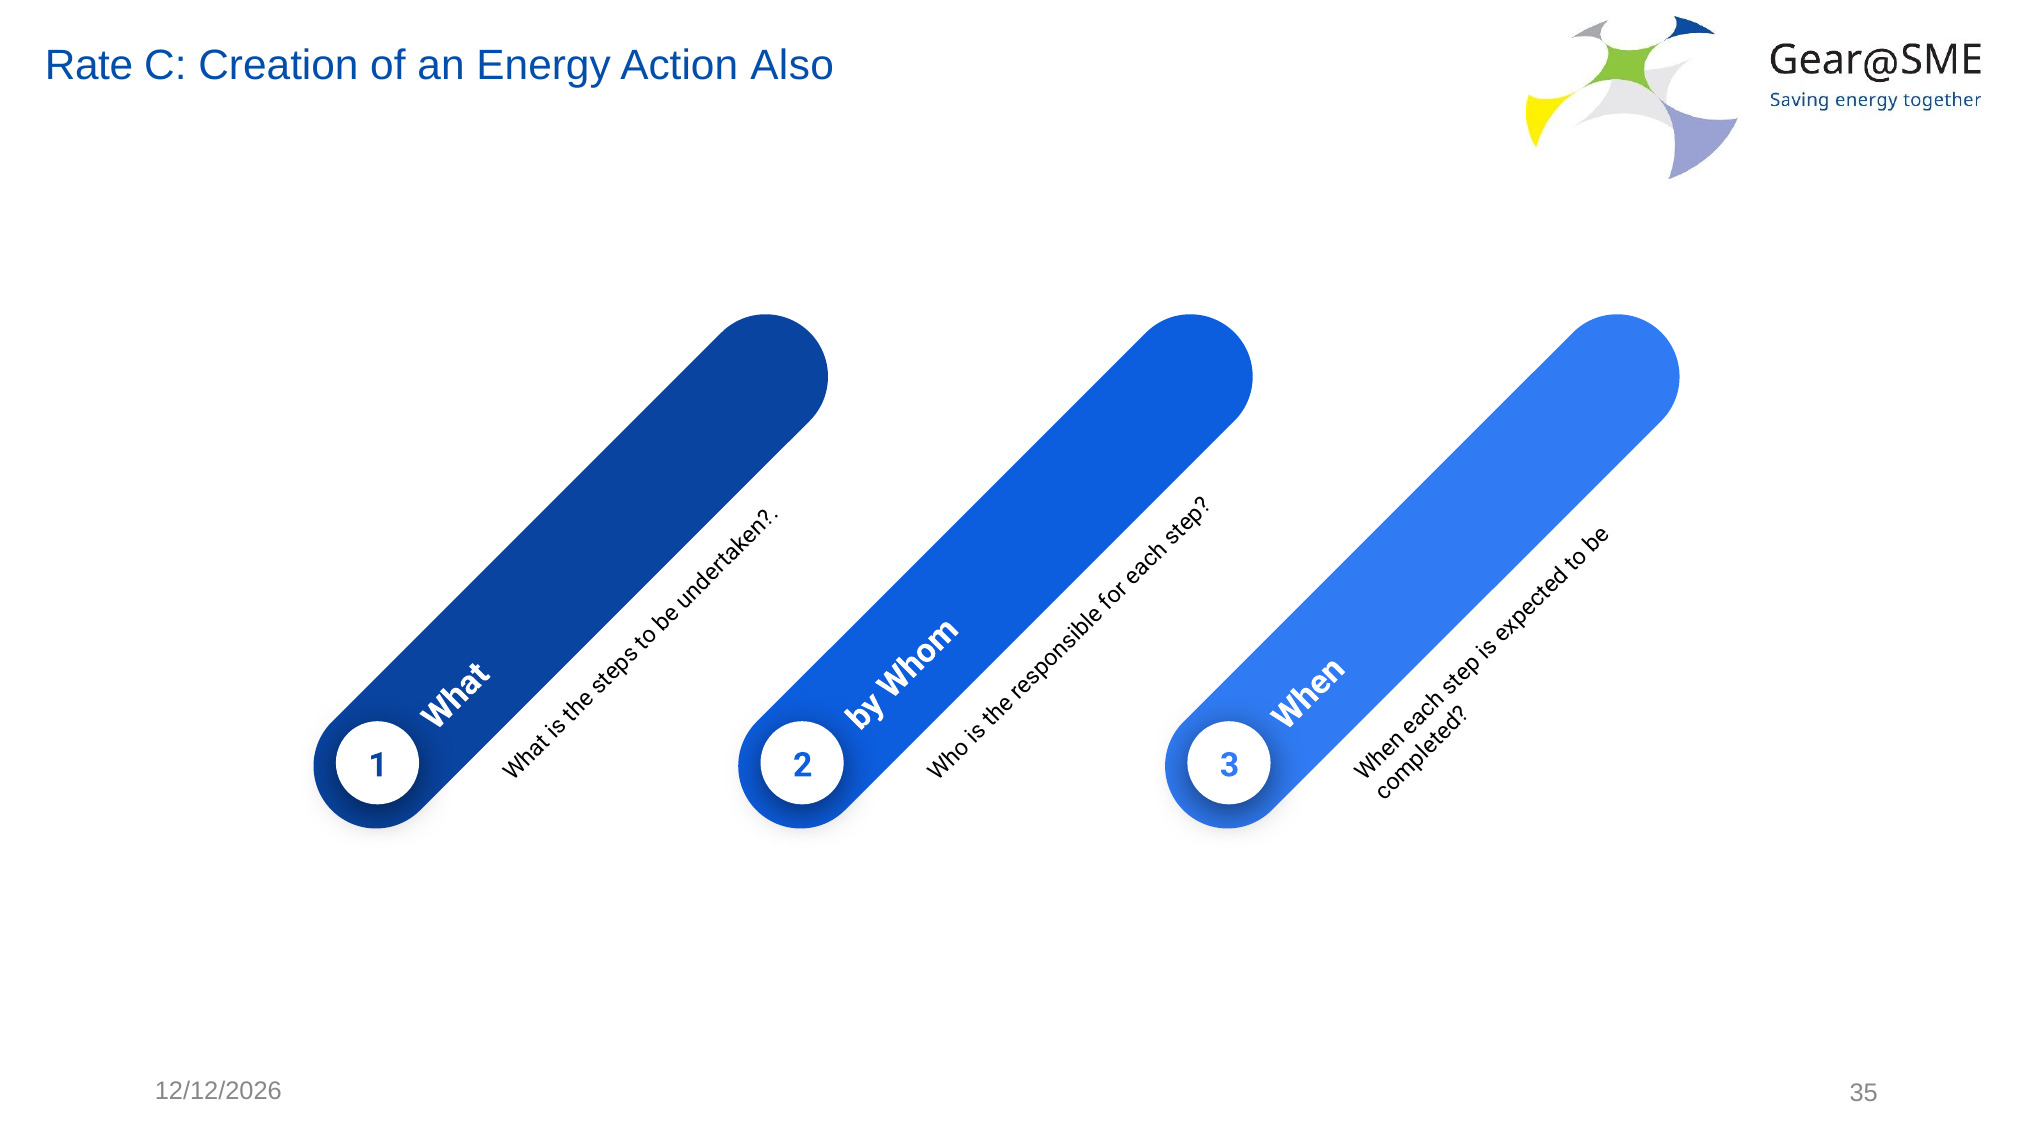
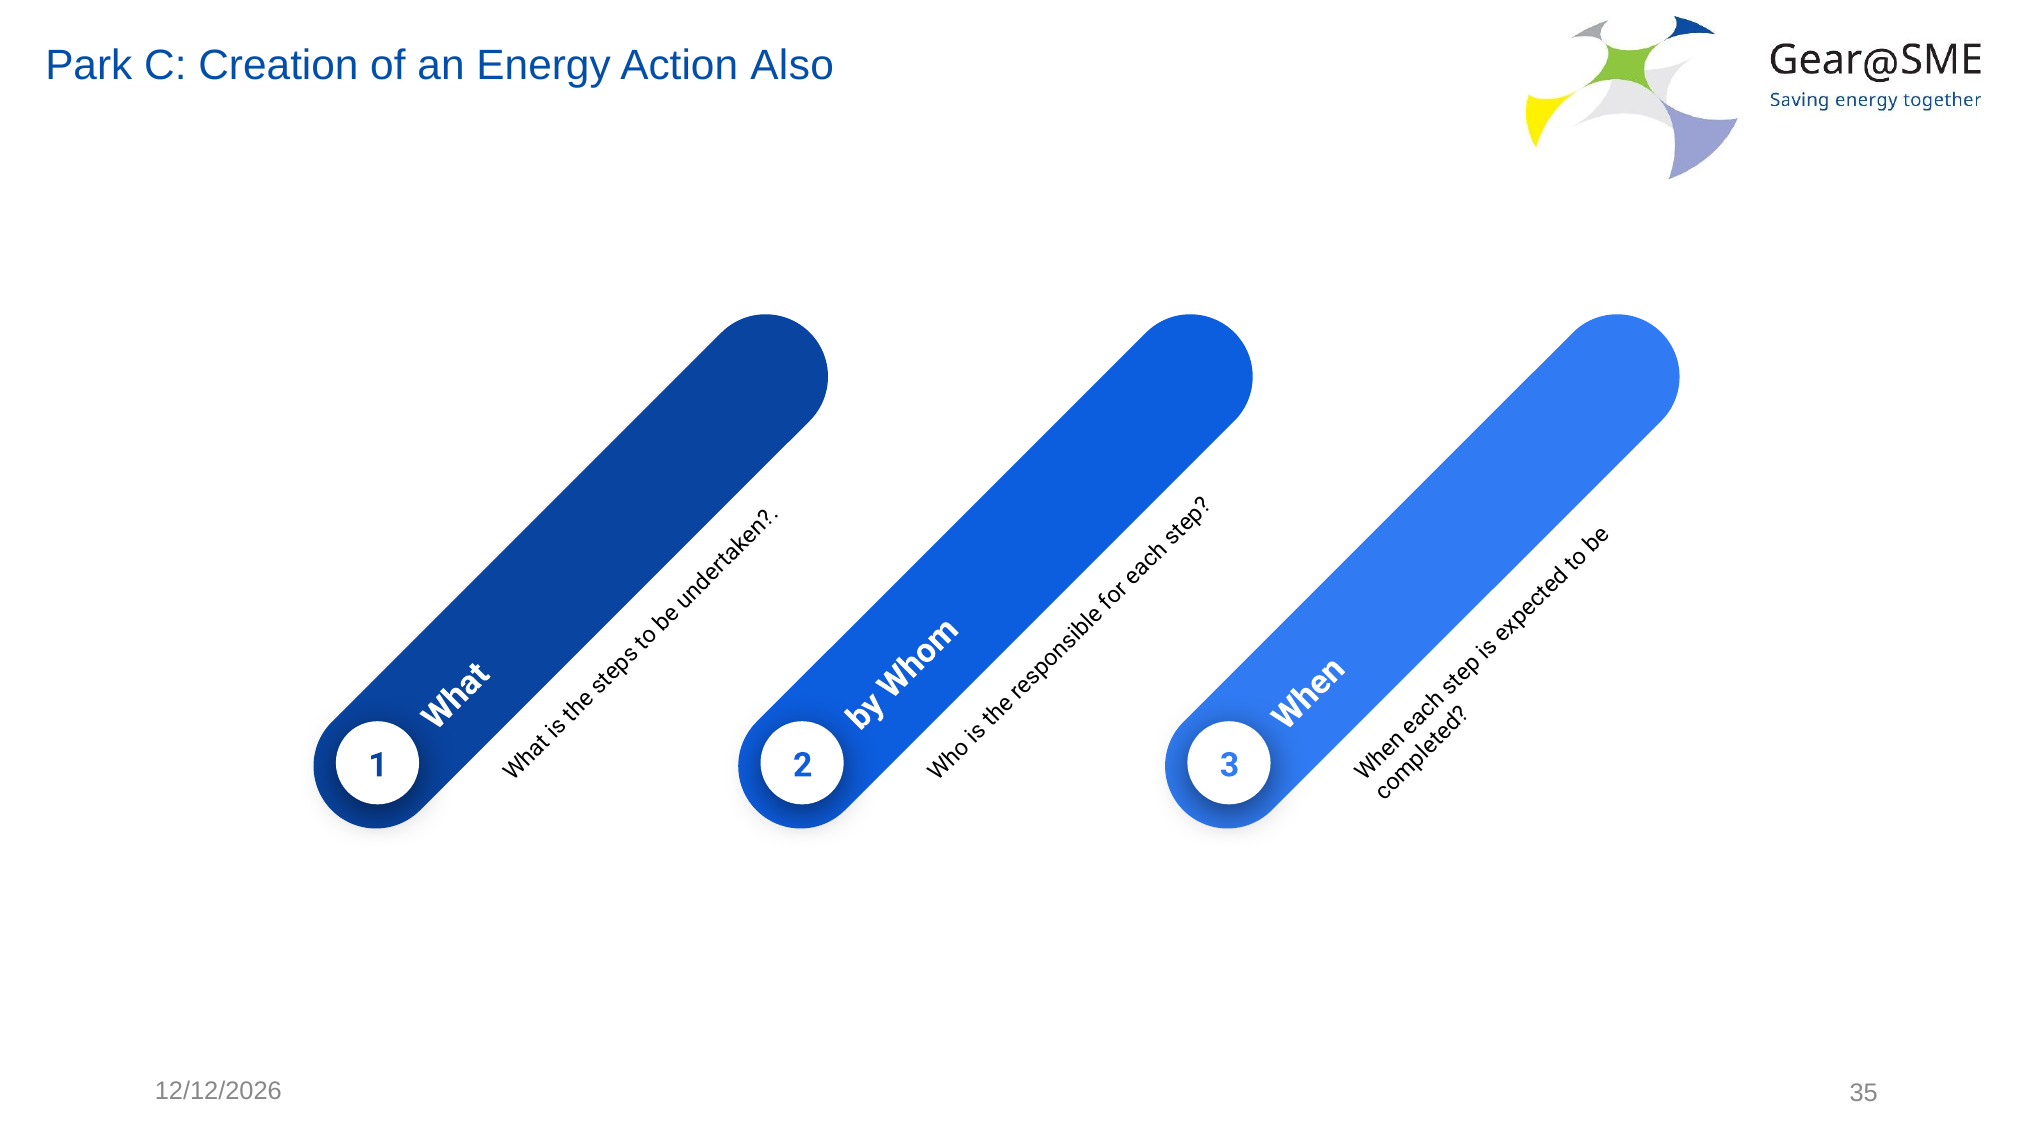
Rate: Rate -> Park (89, 66)
